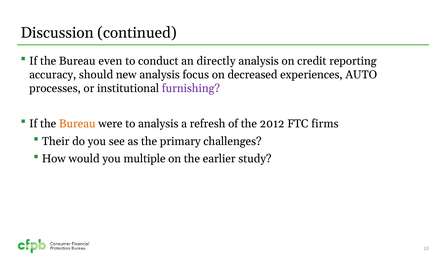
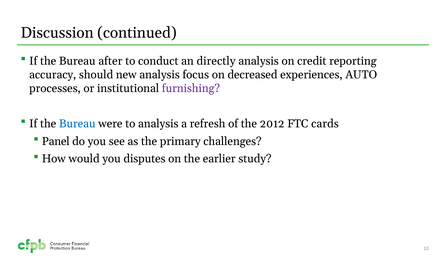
even: even -> after (110, 61)
Bureau colour: orange -> blue (77, 123)
firms: firms -> cards (325, 123)
Their: Their -> Panel (56, 141)
multiple: multiple -> disputes (145, 158)
